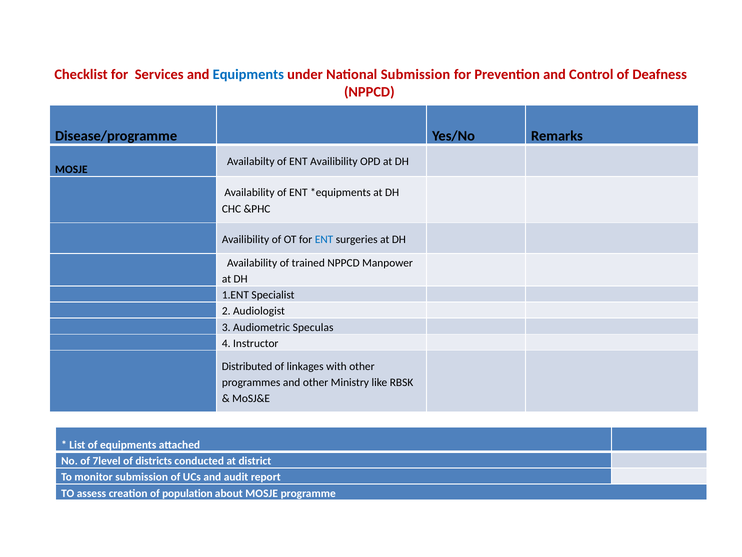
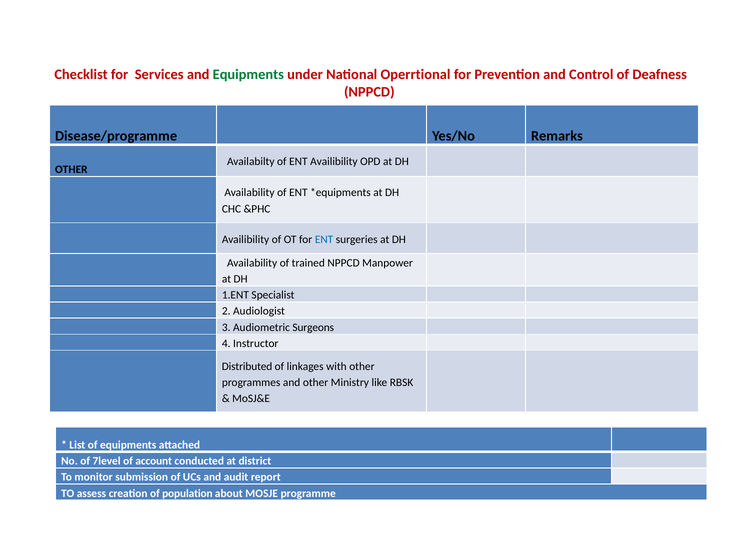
Equipments colour: blue -> green (248, 75)
National Submission: Submission -> Operrtional (416, 75)
MOSJE: MOSJE -> OTHER (71, 169)
Speculas: Speculas -> Surgeons (313, 327)
districts: districts -> account (154, 461)
